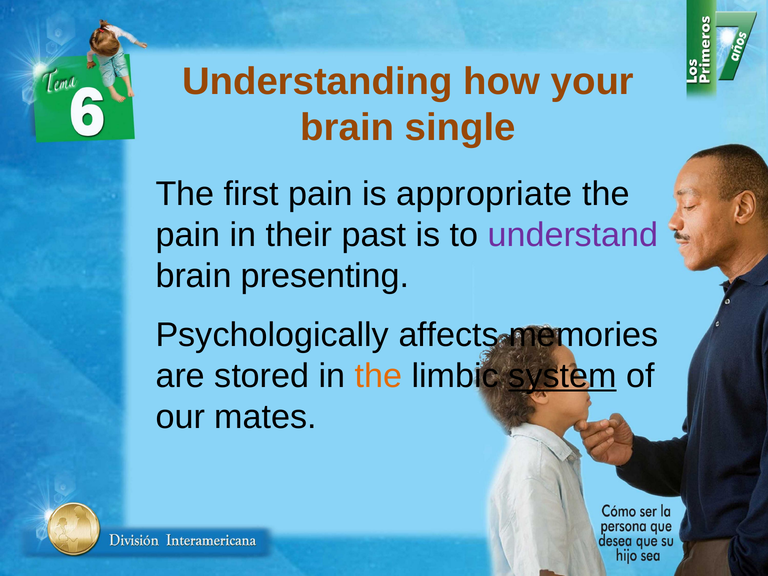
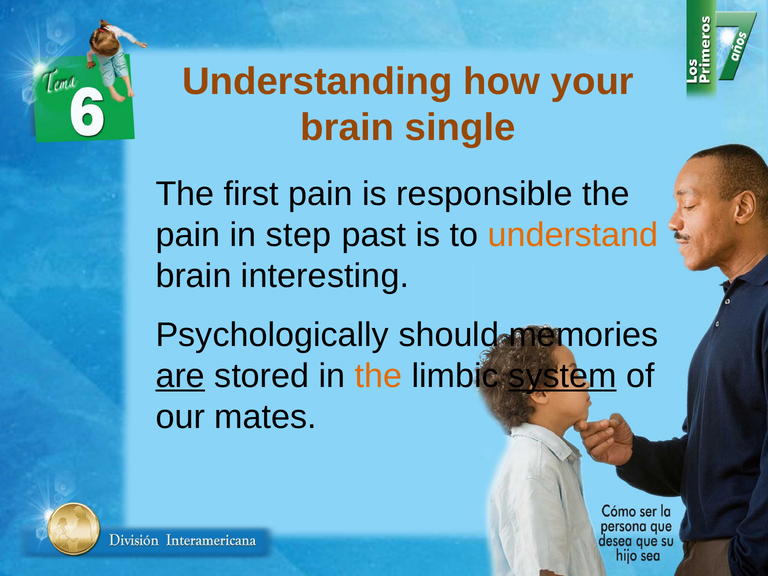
appropriate: appropriate -> responsible (485, 194)
their: their -> step (299, 235)
understand colour: purple -> orange (573, 235)
presenting: presenting -> interesting (325, 276)
affects: affects -> should (449, 335)
are underline: none -> present (180, 376)
